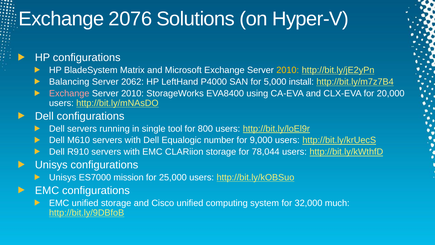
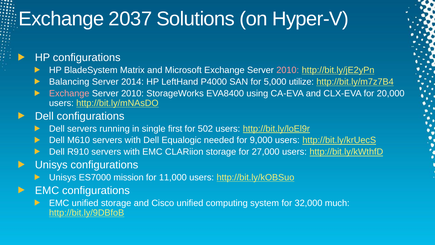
2076: 2076 -> 2037 (130, 19)
2010 colour: yellow -> pink (288, 70)
2062: 2062 -> 2014 (133, 82)
install: install -> utilize (301, 82)
tool: tool -> first (175, 129)
800: 800 -> 502 (205, 129)
number: number -> needed (219, 140)
78,044: 78,044 -> 27,000 (266, 152)
25,000: 25,000 -> 11,000 (173, 177)
